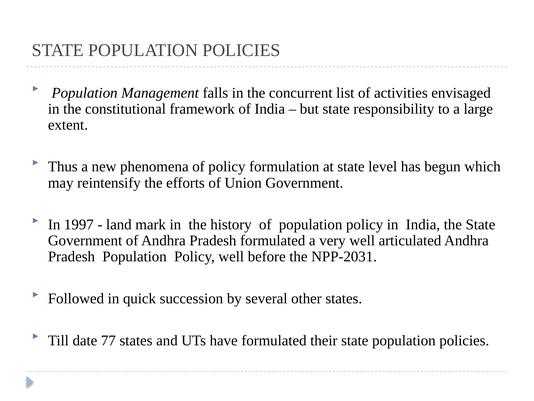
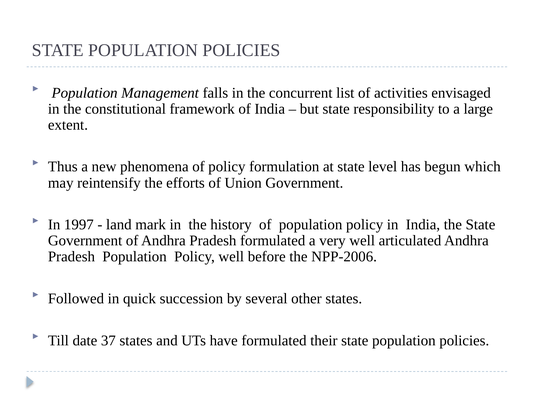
NPP-2031: NPP-2031 -> NPP-2006 (344, 256)
77: 77 -> 37 (108, 340)
